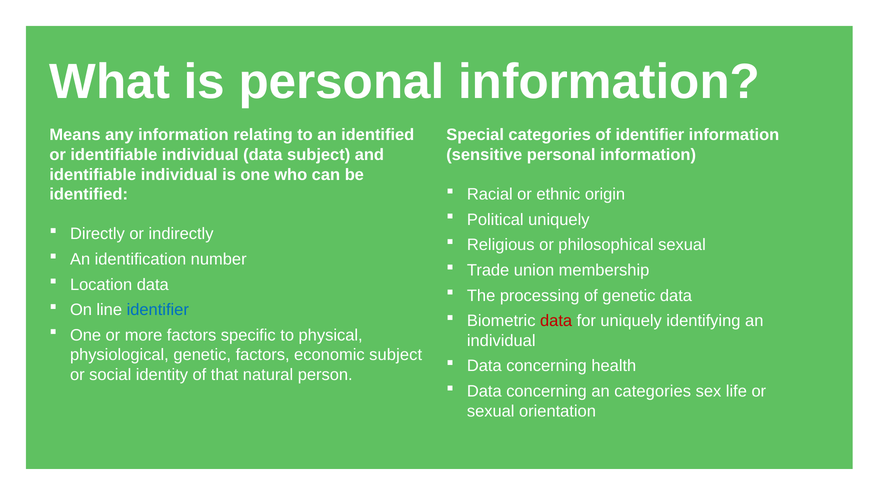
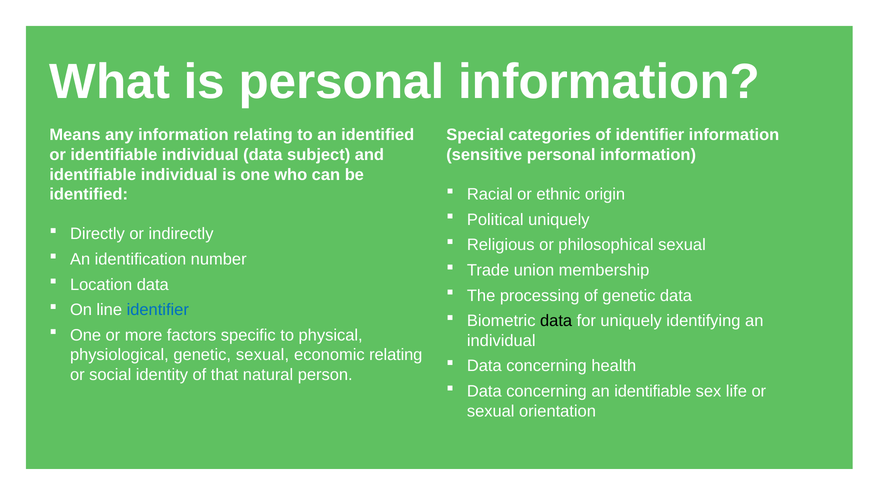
data colour: red -> black (556, 321)
genetic factors: factors -> sexual (263, 355)
economic subject: subject -> relating (396, 355)
an categories: categories -> identifiable (653, 391)
